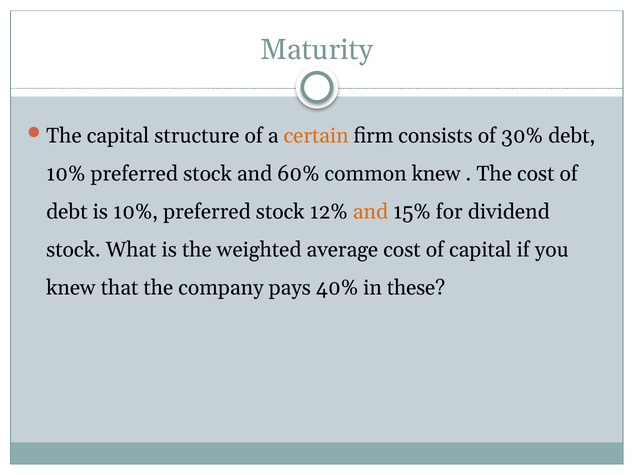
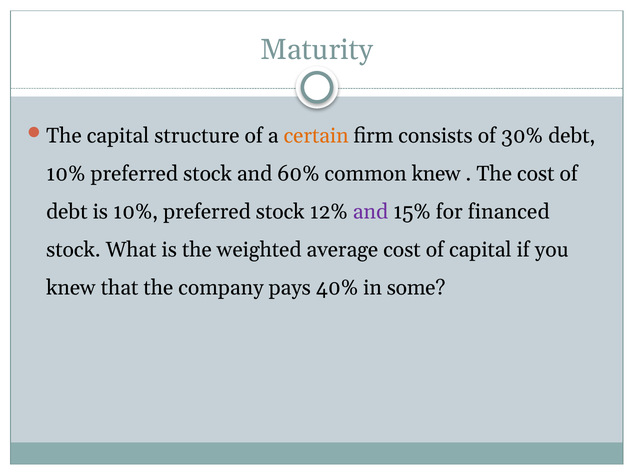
and colour: orange -> purple (371, 212)
dividend: dividend -> financed (509, 212)
these: these -> some (416, 288)
